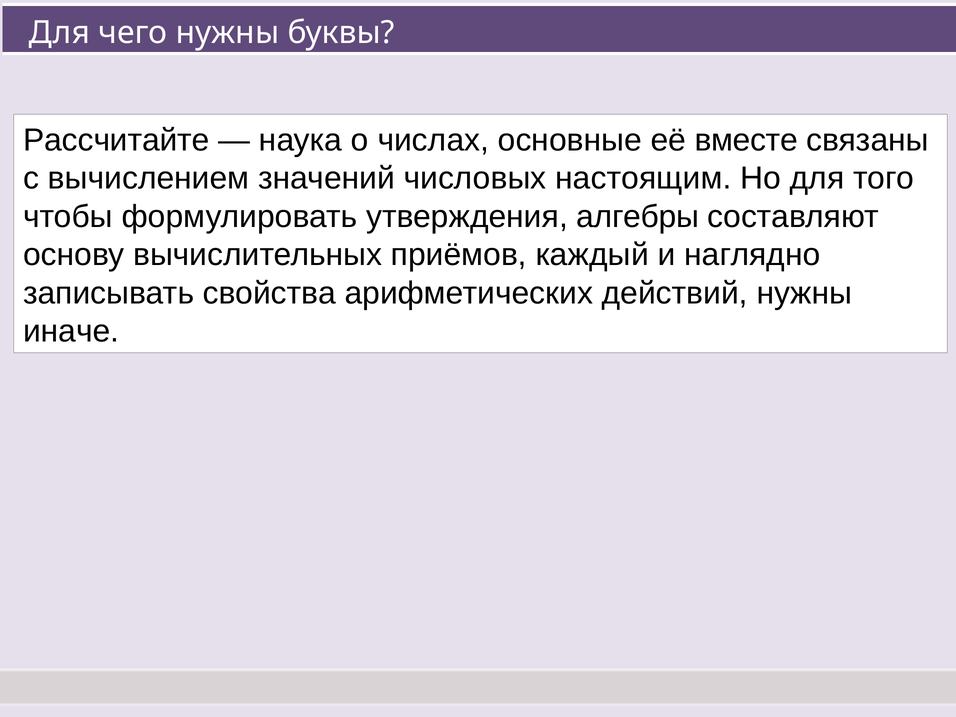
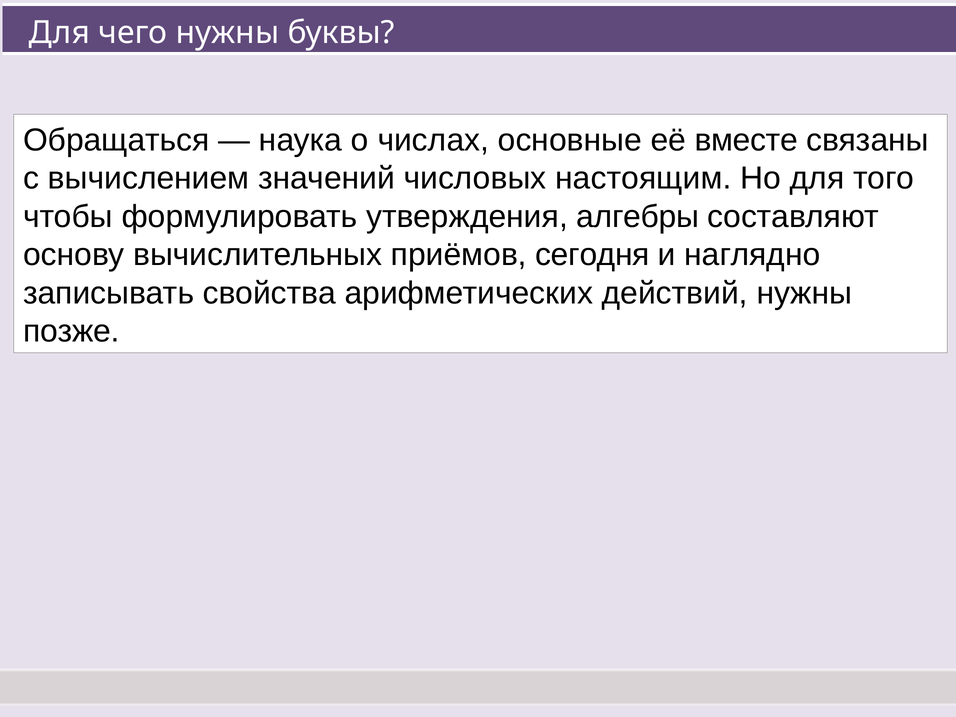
Рассчитайте: Рассчитайте -> Обращаться (116, 140)
каждый: каждый -> сегодня (592, 255)
иначе: иначе -> позже (71, 331)
